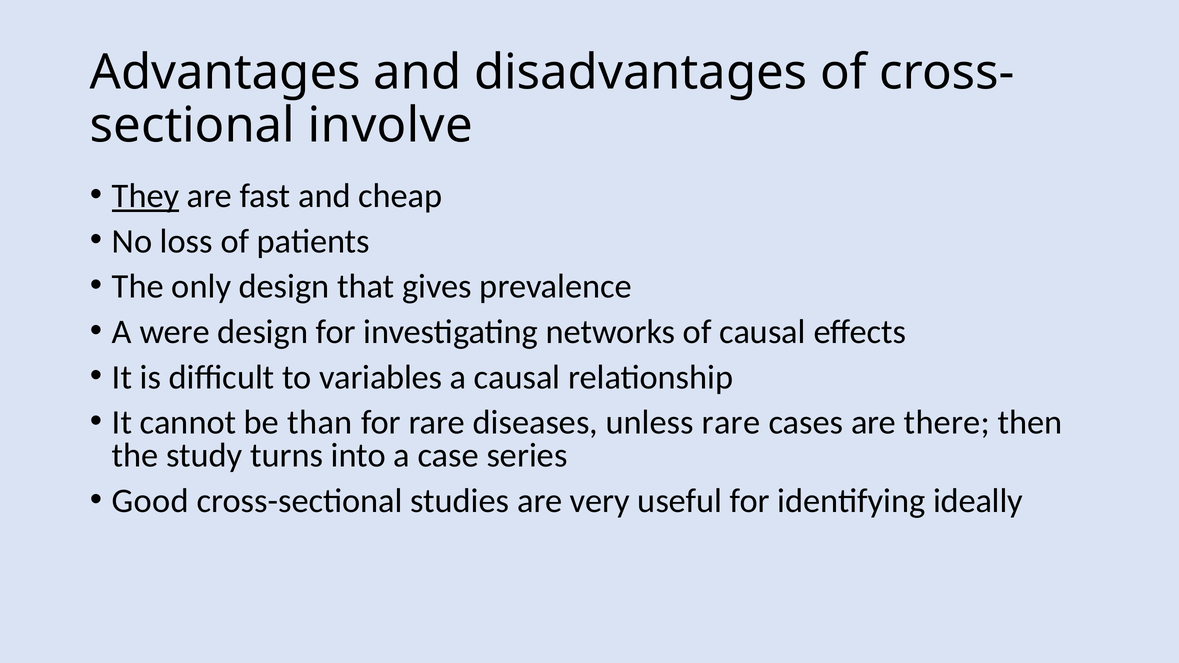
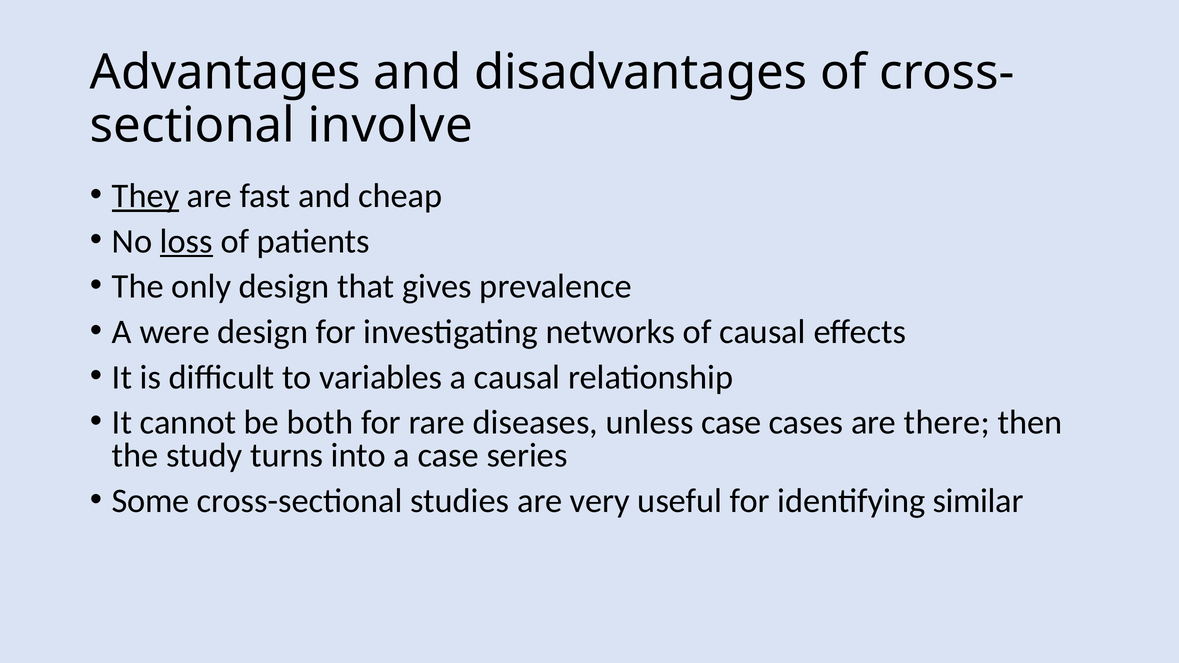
loss underline: none -> present (186, 241)
than: than -> both (320, 423)
unless rare: rare -> case (731, 423)
Good: Good -> Some (151, 501)
ideally: ideally -> similar (978, 501)
